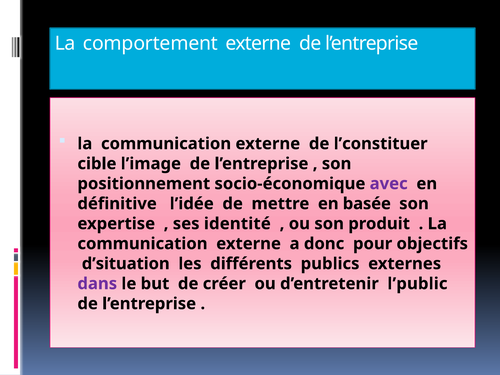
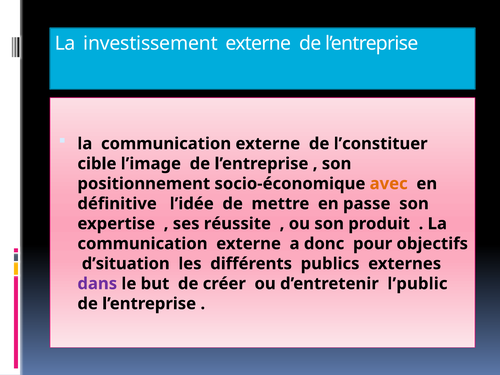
comportement: comportement -> investissement (150, 43)
avec colour: purple -> orange (389, 184)
basée: basée -> passe (367, 204)
identité: identité -> réussite (237, 224)
